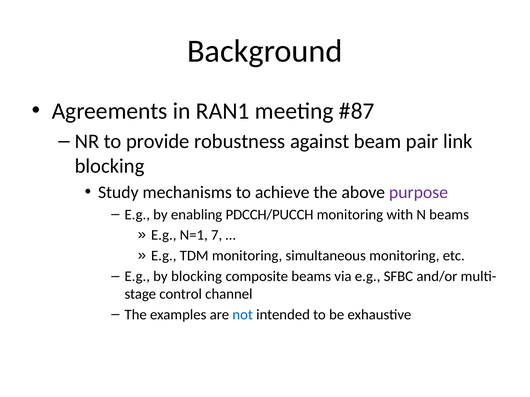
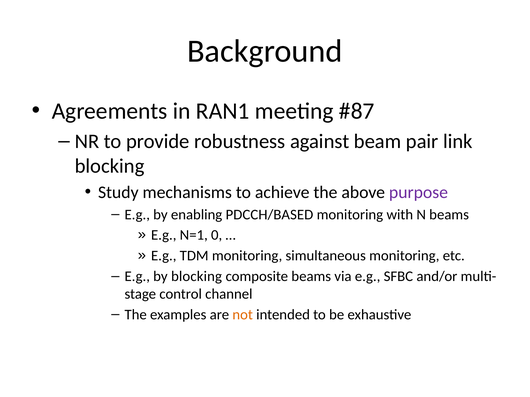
PDCCH/PUCCH: PDCCH/PUCCH -> PDCCH/BASED (269, 215)
7: 7 -> 0 (217, 235)
not colour: blue -> orange (243, 315)
